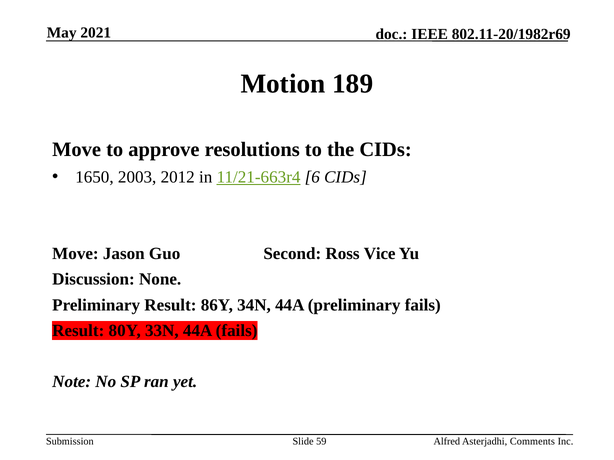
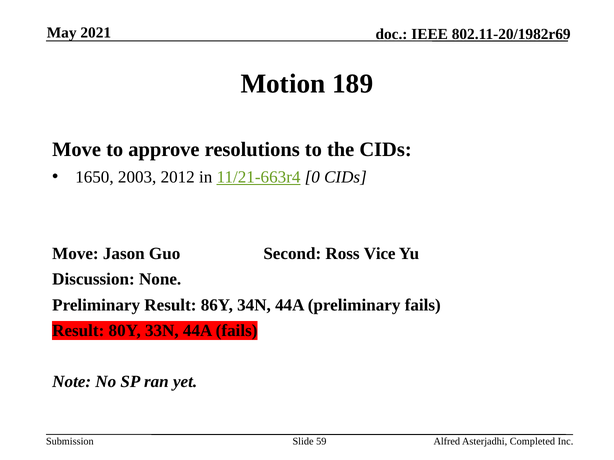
6: 6 -> 0 (312, 177)
Comments: Comments -> Completed (532, 442)
